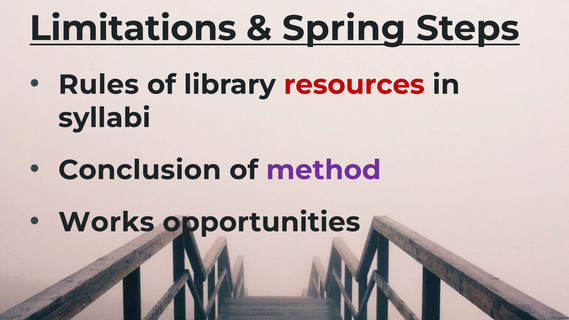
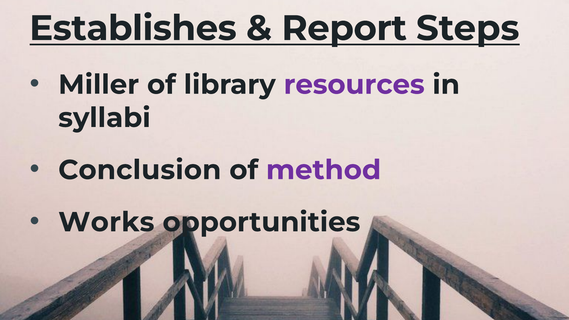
Limitations: Limitations -> Establishes (133, 28)
Spring: Spring -> Report (344, 28)
Rules: Rules -> Miller (99, 85)
resources colour: red -> purple (354, 85)
